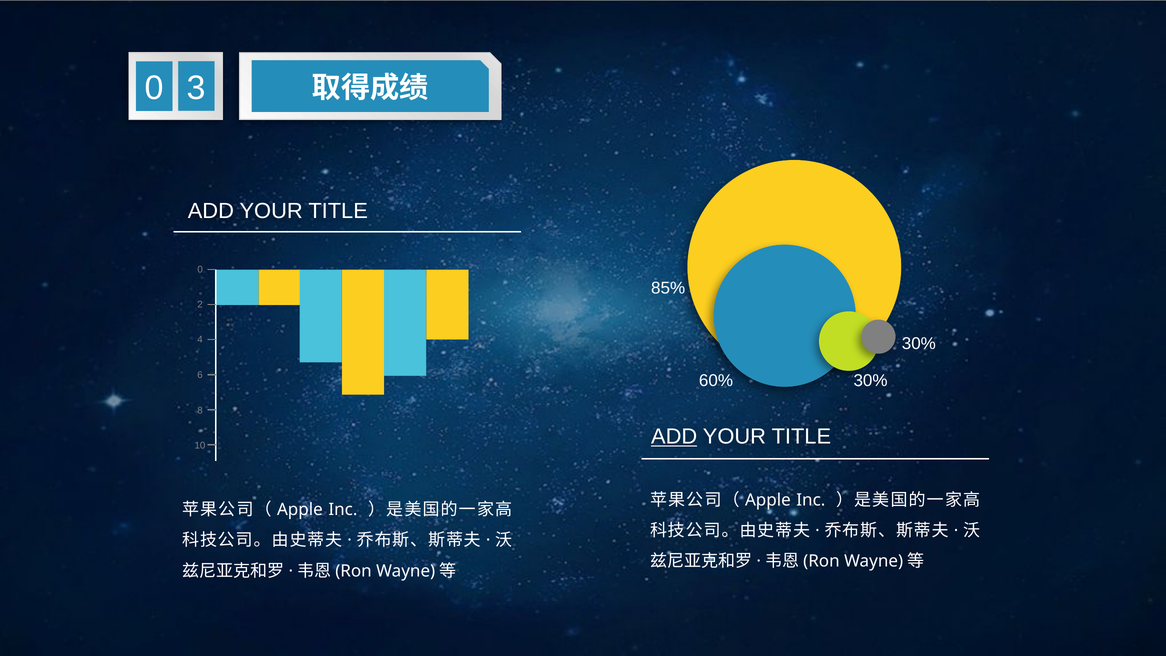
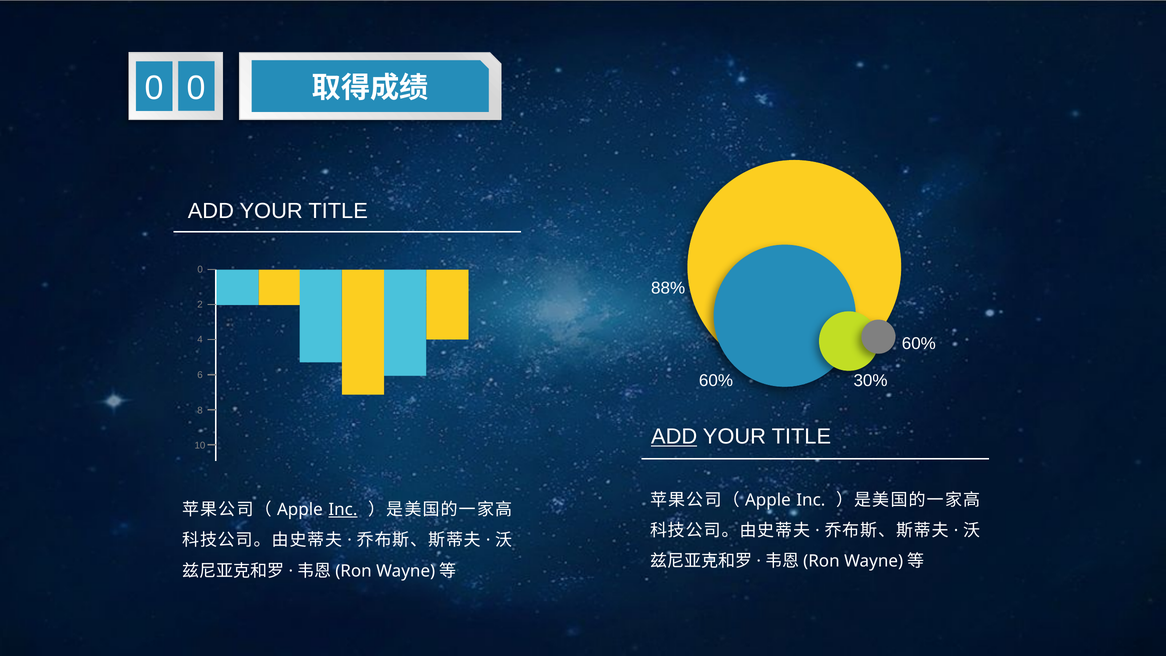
0 3: 3 -> 0 (196, 88)
85%: 85% -> 88% (668, 288)
30%: 30% -> 60% (919, 344)
Inc underline: none -> present (343, 510)
